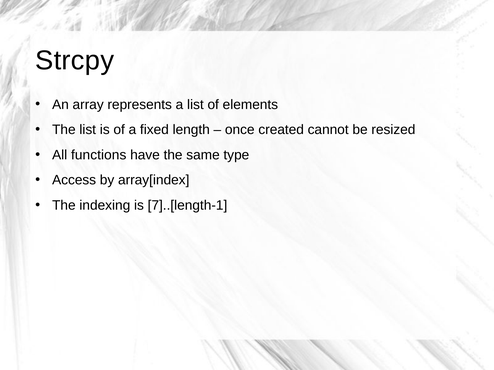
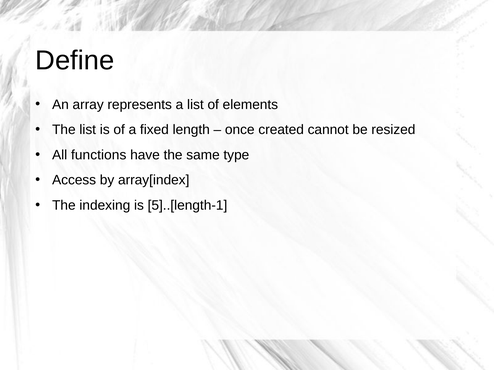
Strcpy: Strcpy -> Define (75, 61)
7]..[length-1: 7]..[length-1 -> 5]..[length-1 (187, 206)
